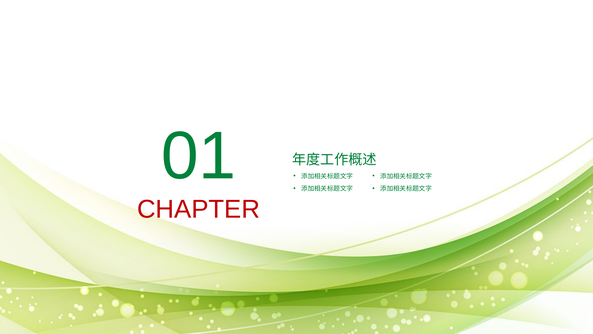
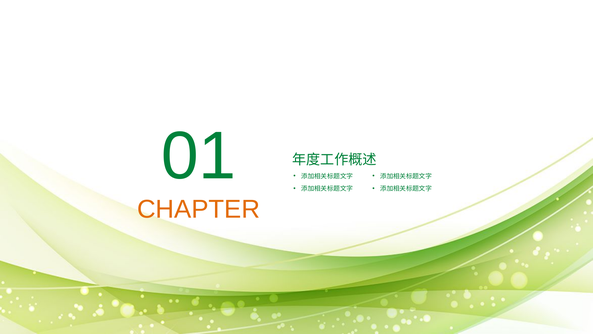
CHAPTER colour: red -> orange (199, 209)
